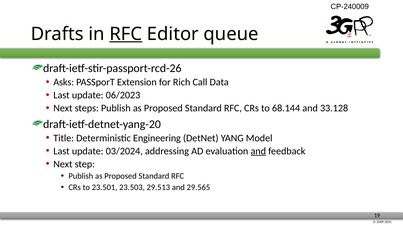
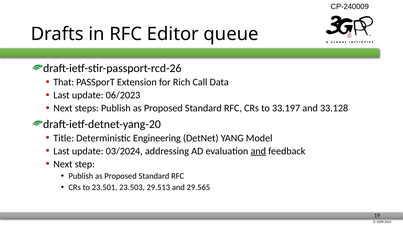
RFC underline: present -> none (126, 34)
Asks: Asks -> That (64, 82)
68.144: 68.144 -> 33.197 (286, 108)
